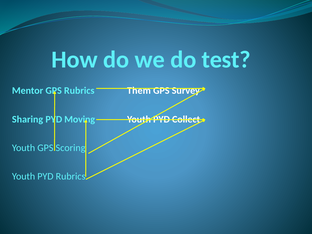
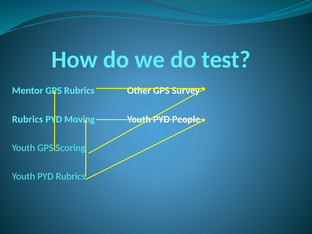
Them: Them -> Other (139, 91)
Sharing: Sharing -> Rubrics (28, 119)
Collect: Collect -> People (186, 119)
